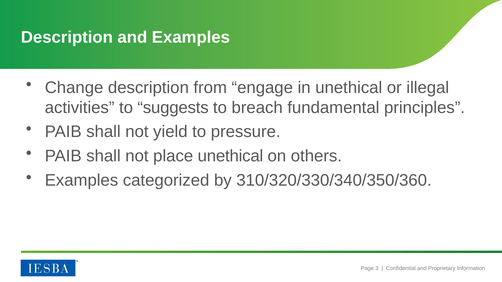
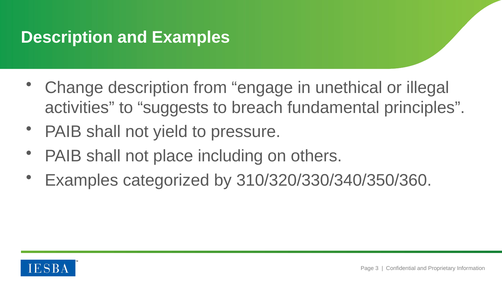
place unethical: unethical -> including (230, 156)
